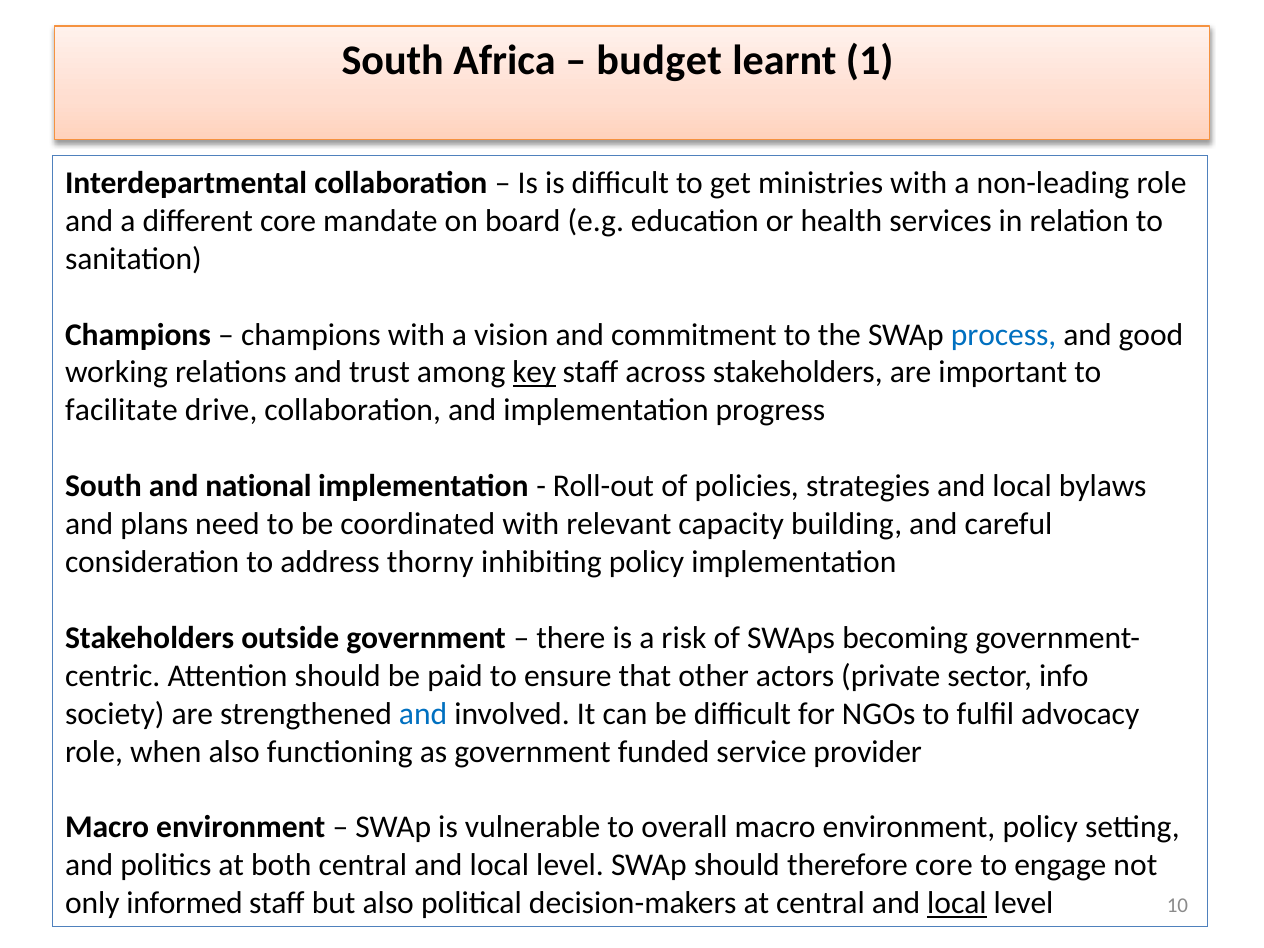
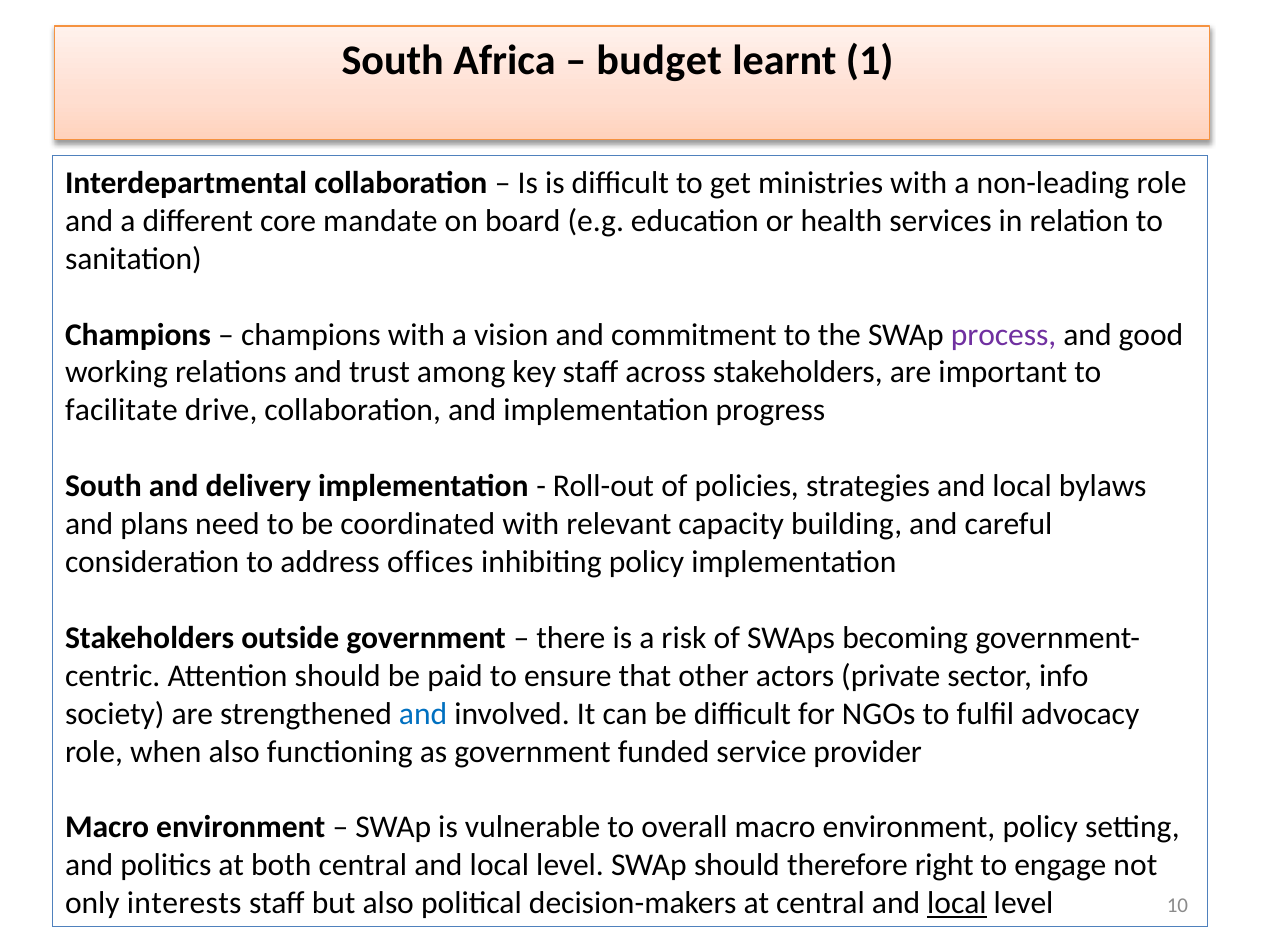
process colour: blue -> purple (1004, 335)
key underline: present -> none (534, 373)
national: national -> delivery (258, 486)
thorny: thorny -> offices (430, 562)
therefore core: core -> right (944, 865)
informed: informed -> interests (184, 903)
